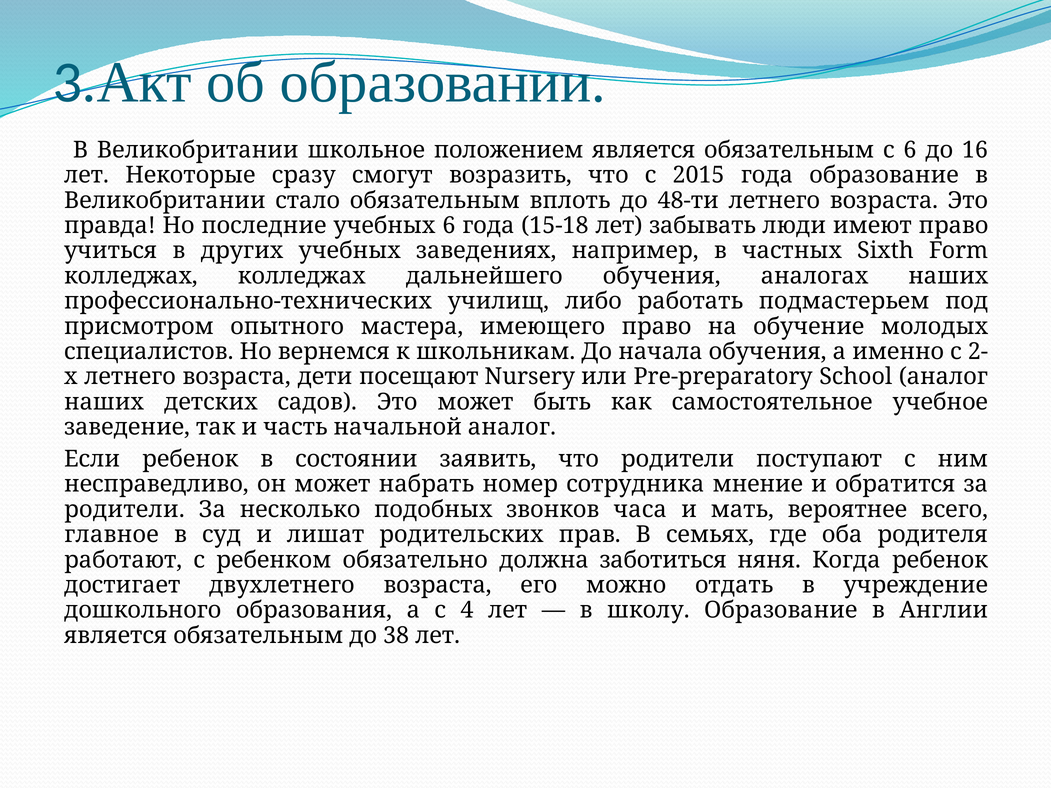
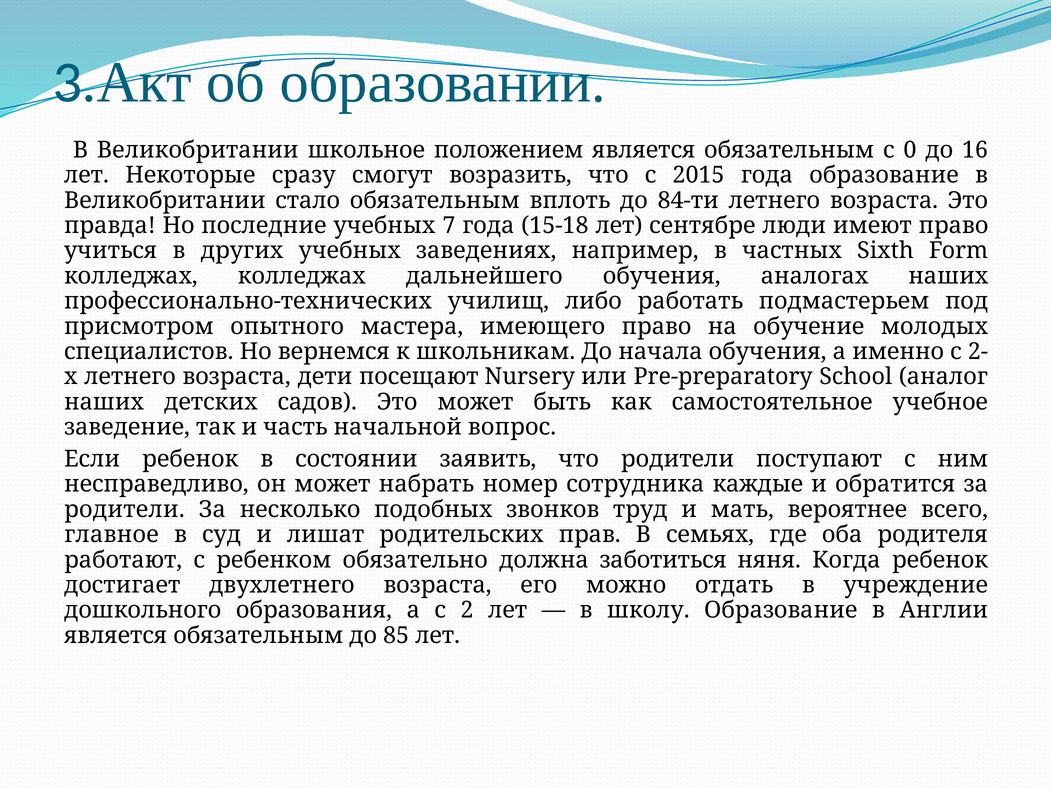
с 6: 6 -> 0 (910, 150)
48-ти: 48-ти -> 84-ти (688, 200)
учебных 6: 6 -> 7 (449, 226)
забывать: забывать -> сентябре (702, 226)
начальной аналог: аналог -> вопрос (512, 427)
мнение: мнение -> каждые (758, 484)
часа: часа -> труд (640, 510)
4: 4 -> 2 (467, 610)
38: 38 -> 85 (396, 636)
